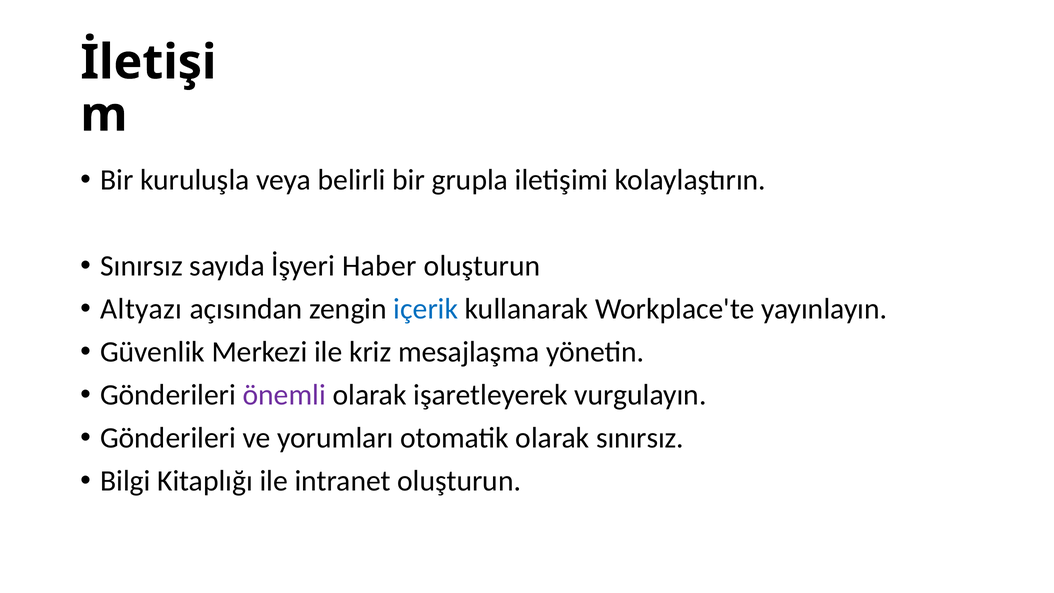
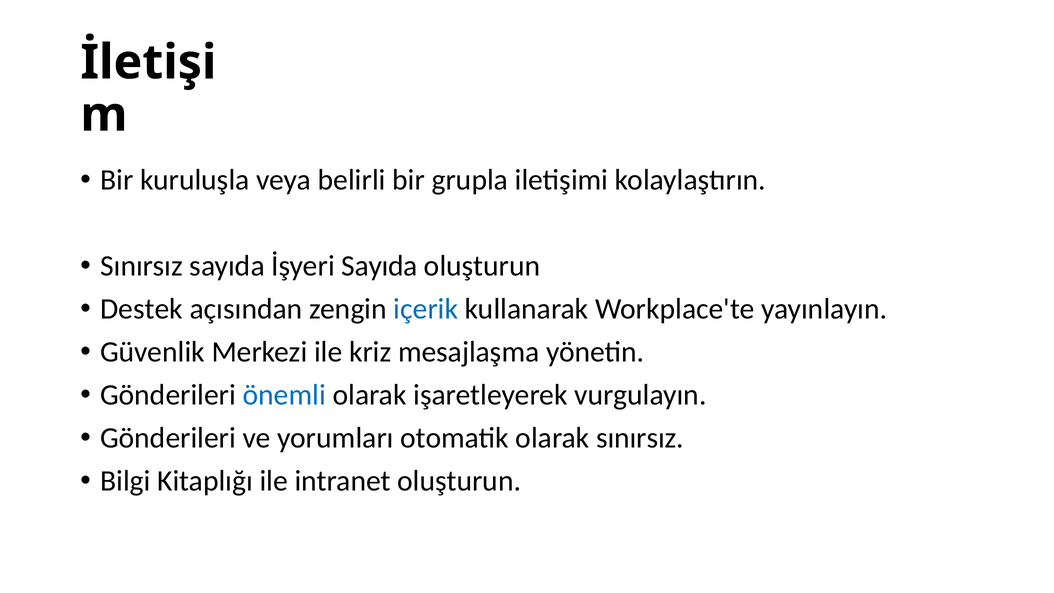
İşyeri Haber: Haber -> Sayıda (380, 266)
Altyazı: Altyazı -> Destek (141, 309)
önemli colour: purple -> blue (284, 395)
